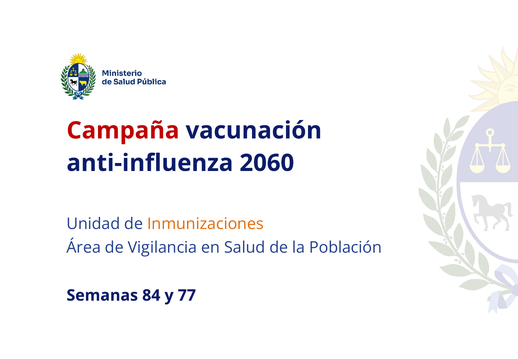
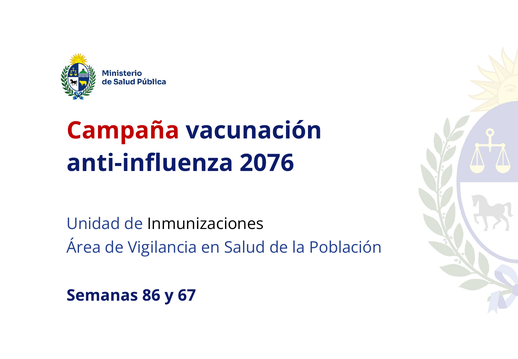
2060: 2060 -> 2076 (267, 163)
Inmunizaciones colour: orange -> black (205, 224)
84: 84 -> 86 (151, 295)
77: 77 -> 67 (187, 295)
